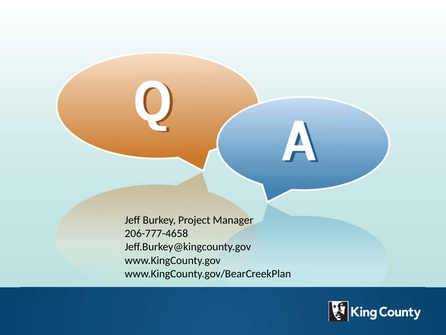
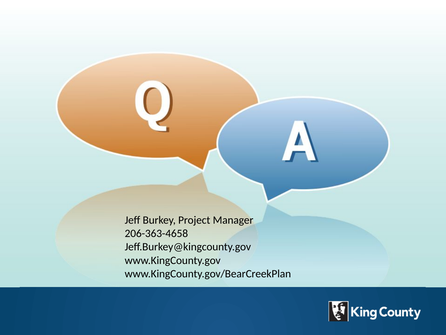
206-777-4658: 206-777-4658 -> 206-363-4658 (156, 233)
